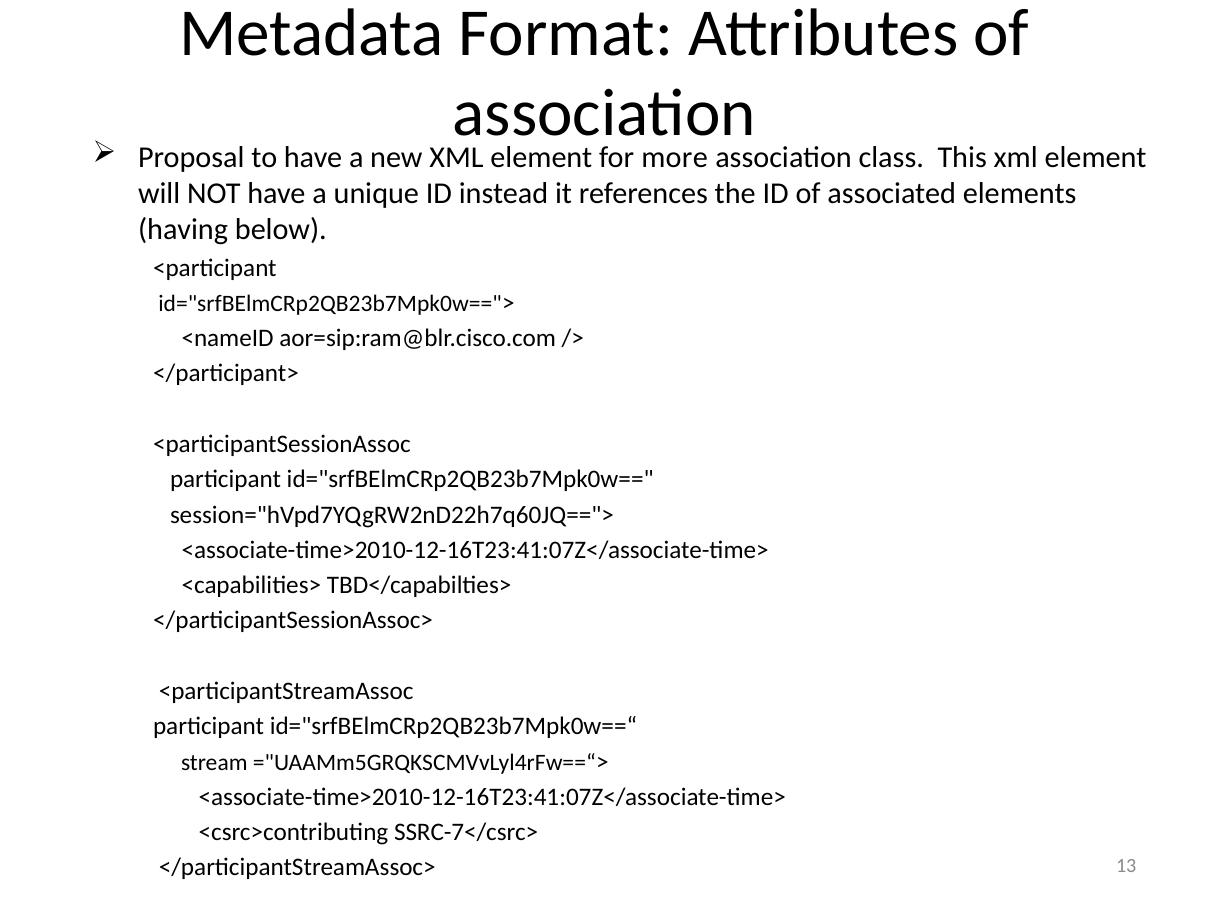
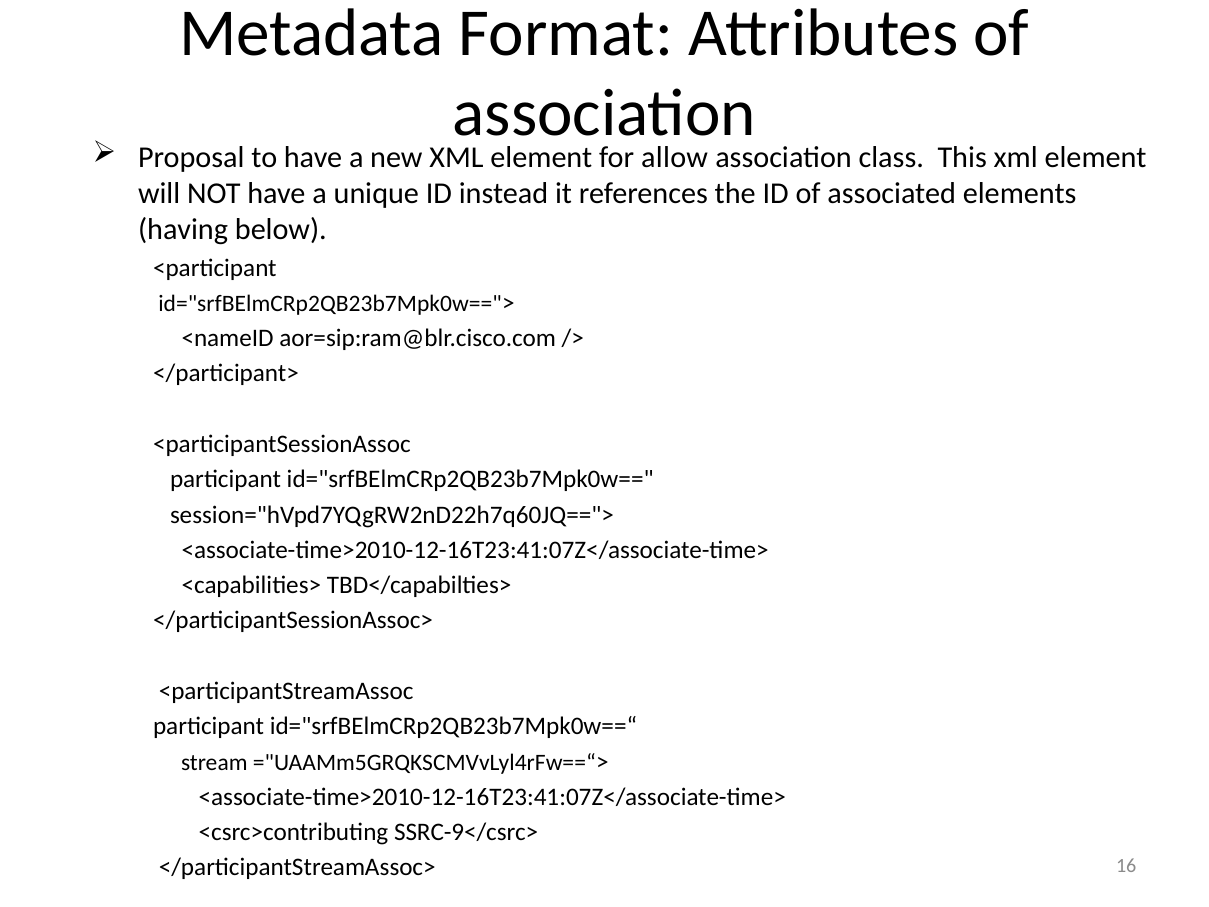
more: more -> allow (675, 157)
SSRC-7</csrc>: SSRC-7</csrc> -> SSRC-9</csrc> (466, 832)
13: 13 -> 16 (1126, 866)
